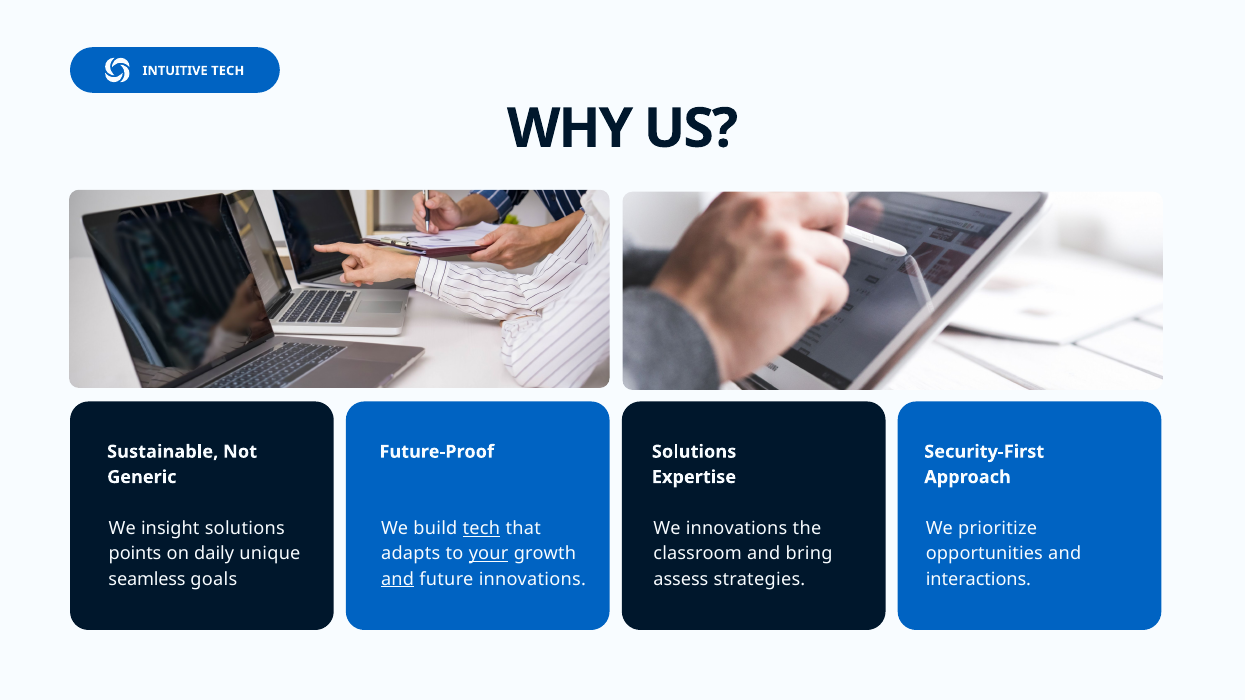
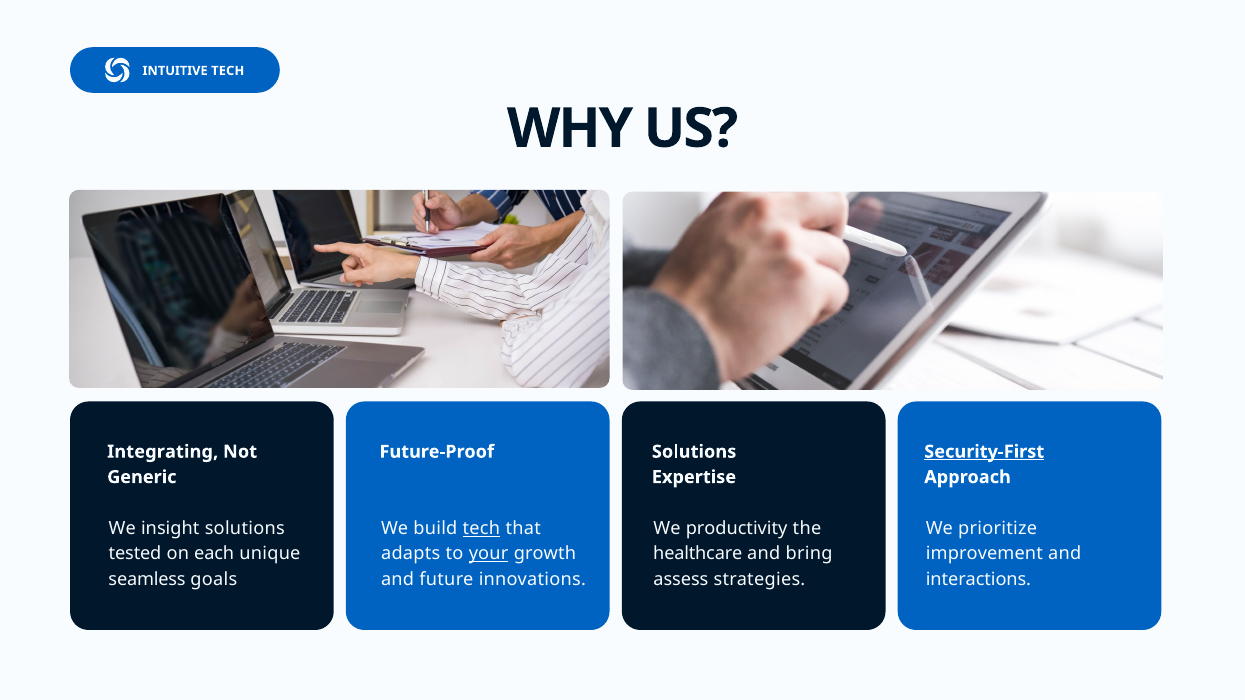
Sustainable: Sustainable -> Integrating (163, 452)
Security-First underline: none -> present (984, 452)
We innovations: innovations -> productivity (737, 528)
points: points -> tested (135, 554)
daily: daily -> each (214, 554)
classroom: classroom -> healthcare (698, 554)
opportunities: opportunities -> improvement (984, 554)
and underline: present -> none (398, 579)
